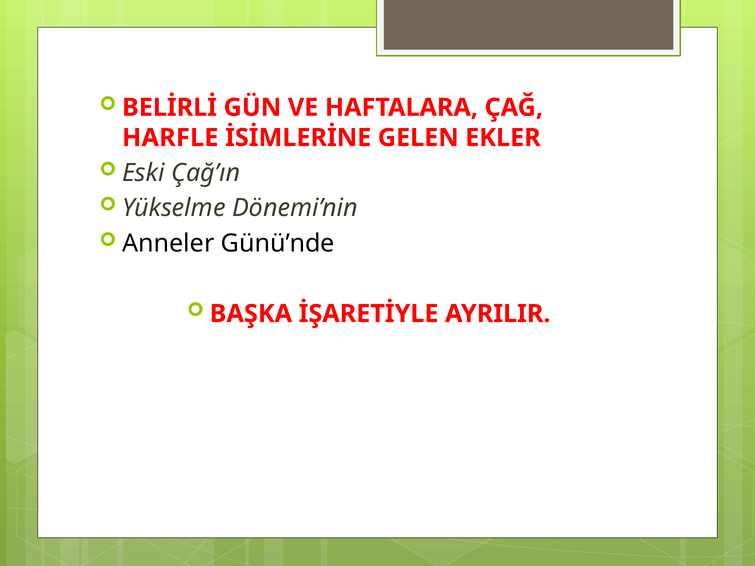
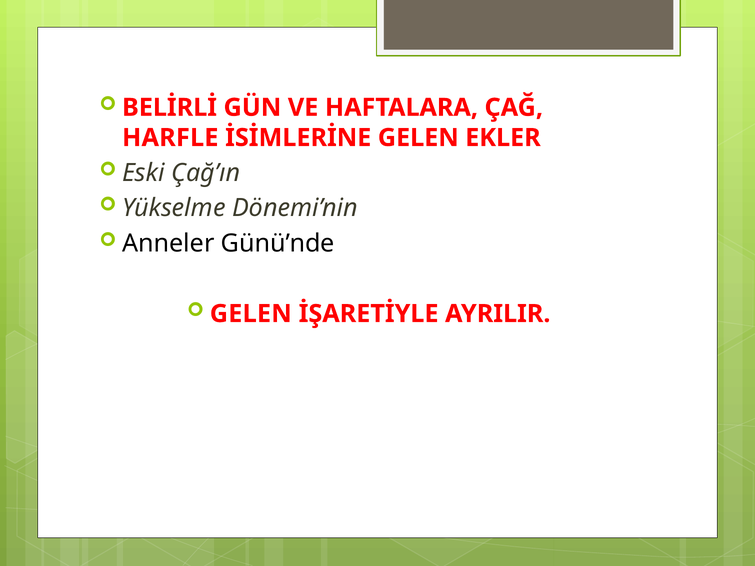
BAŞKA: BAŞKA -> GELEN (251, 314)
